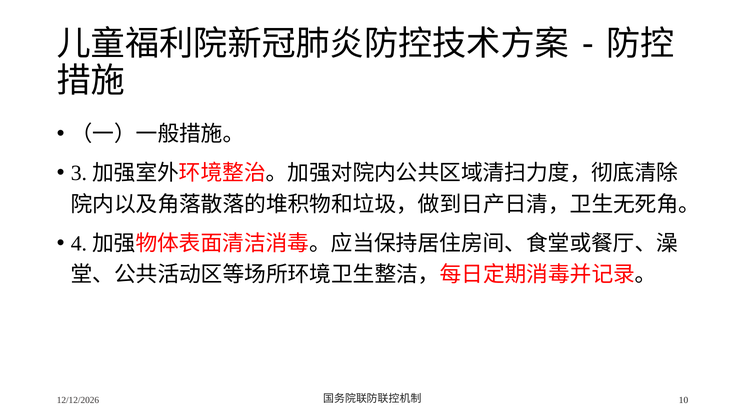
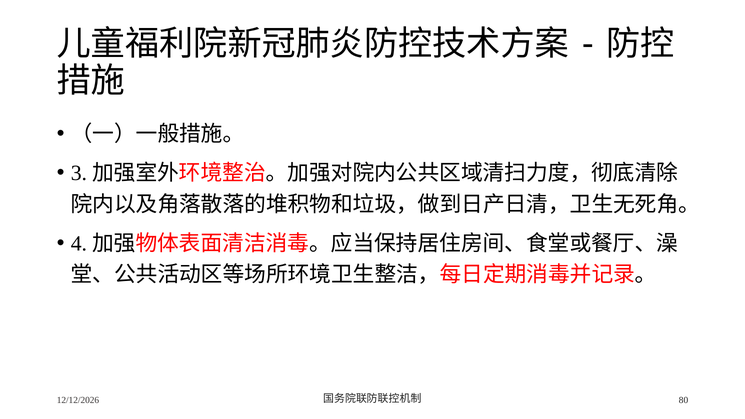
10: 10 -> 80 (684, 400)
